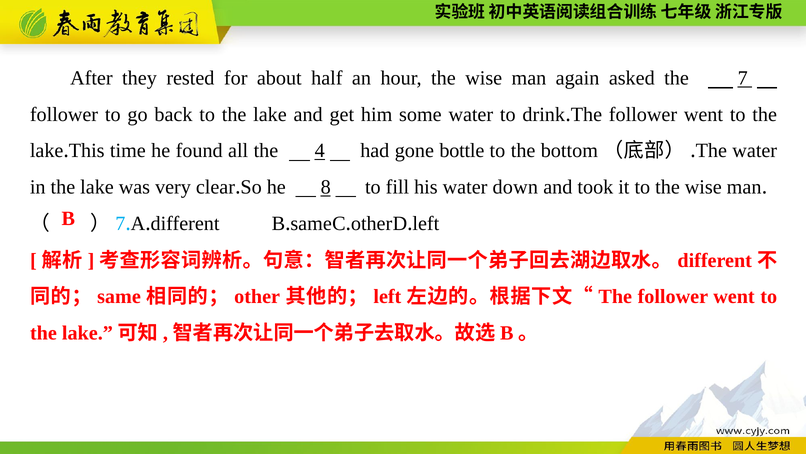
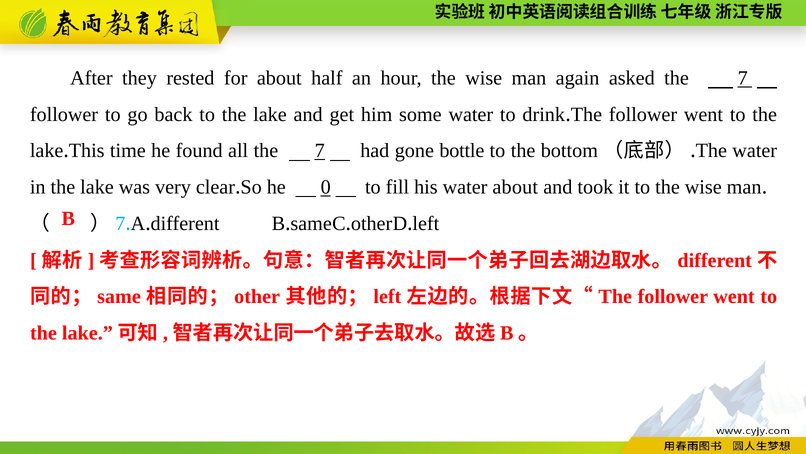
all the 4: 4 -> 7 (320, 151)
8: 8 -> 0 (326, 187)
water down: down -> about (515, 187)
